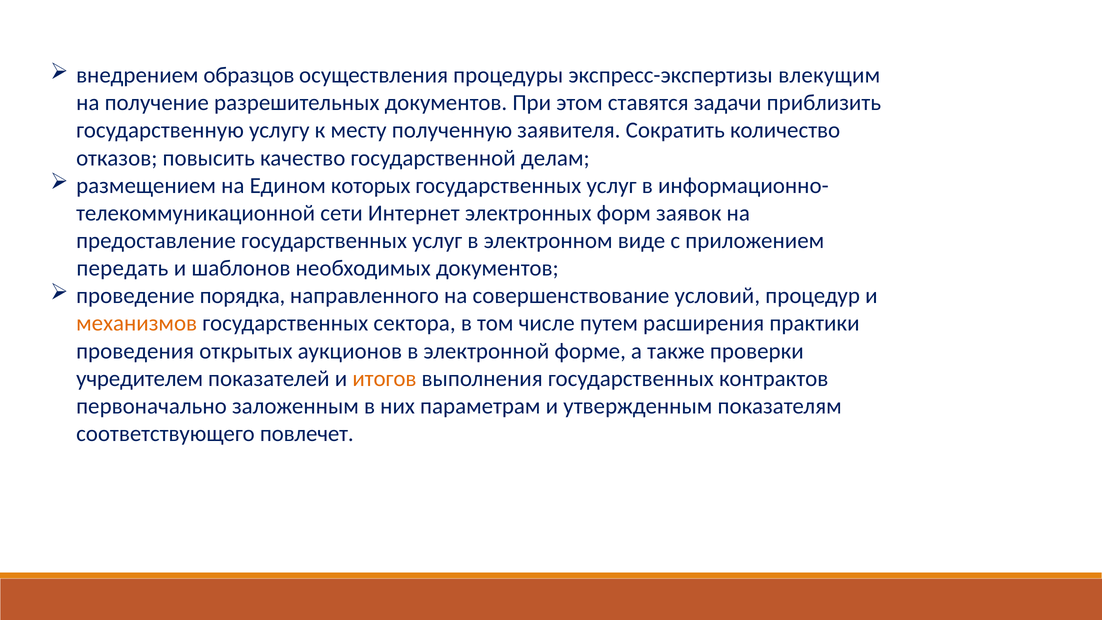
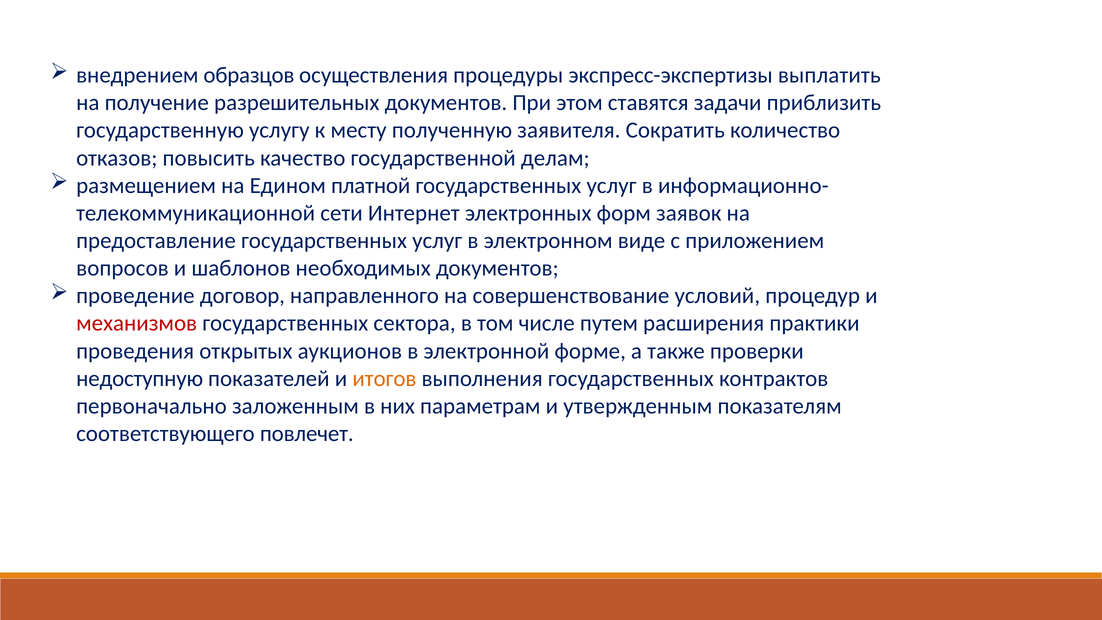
влекущим: влекущим -> выплатить (829, 75)
которых: которых -> платной (371, 186)
передать: передать -> вопросов (122, 268)
порядка: порядка -> договор (242, 296)
механизмов colour: orange -> red (137, 323)
учредителем: учредителем -> недоступную (140, 378)
